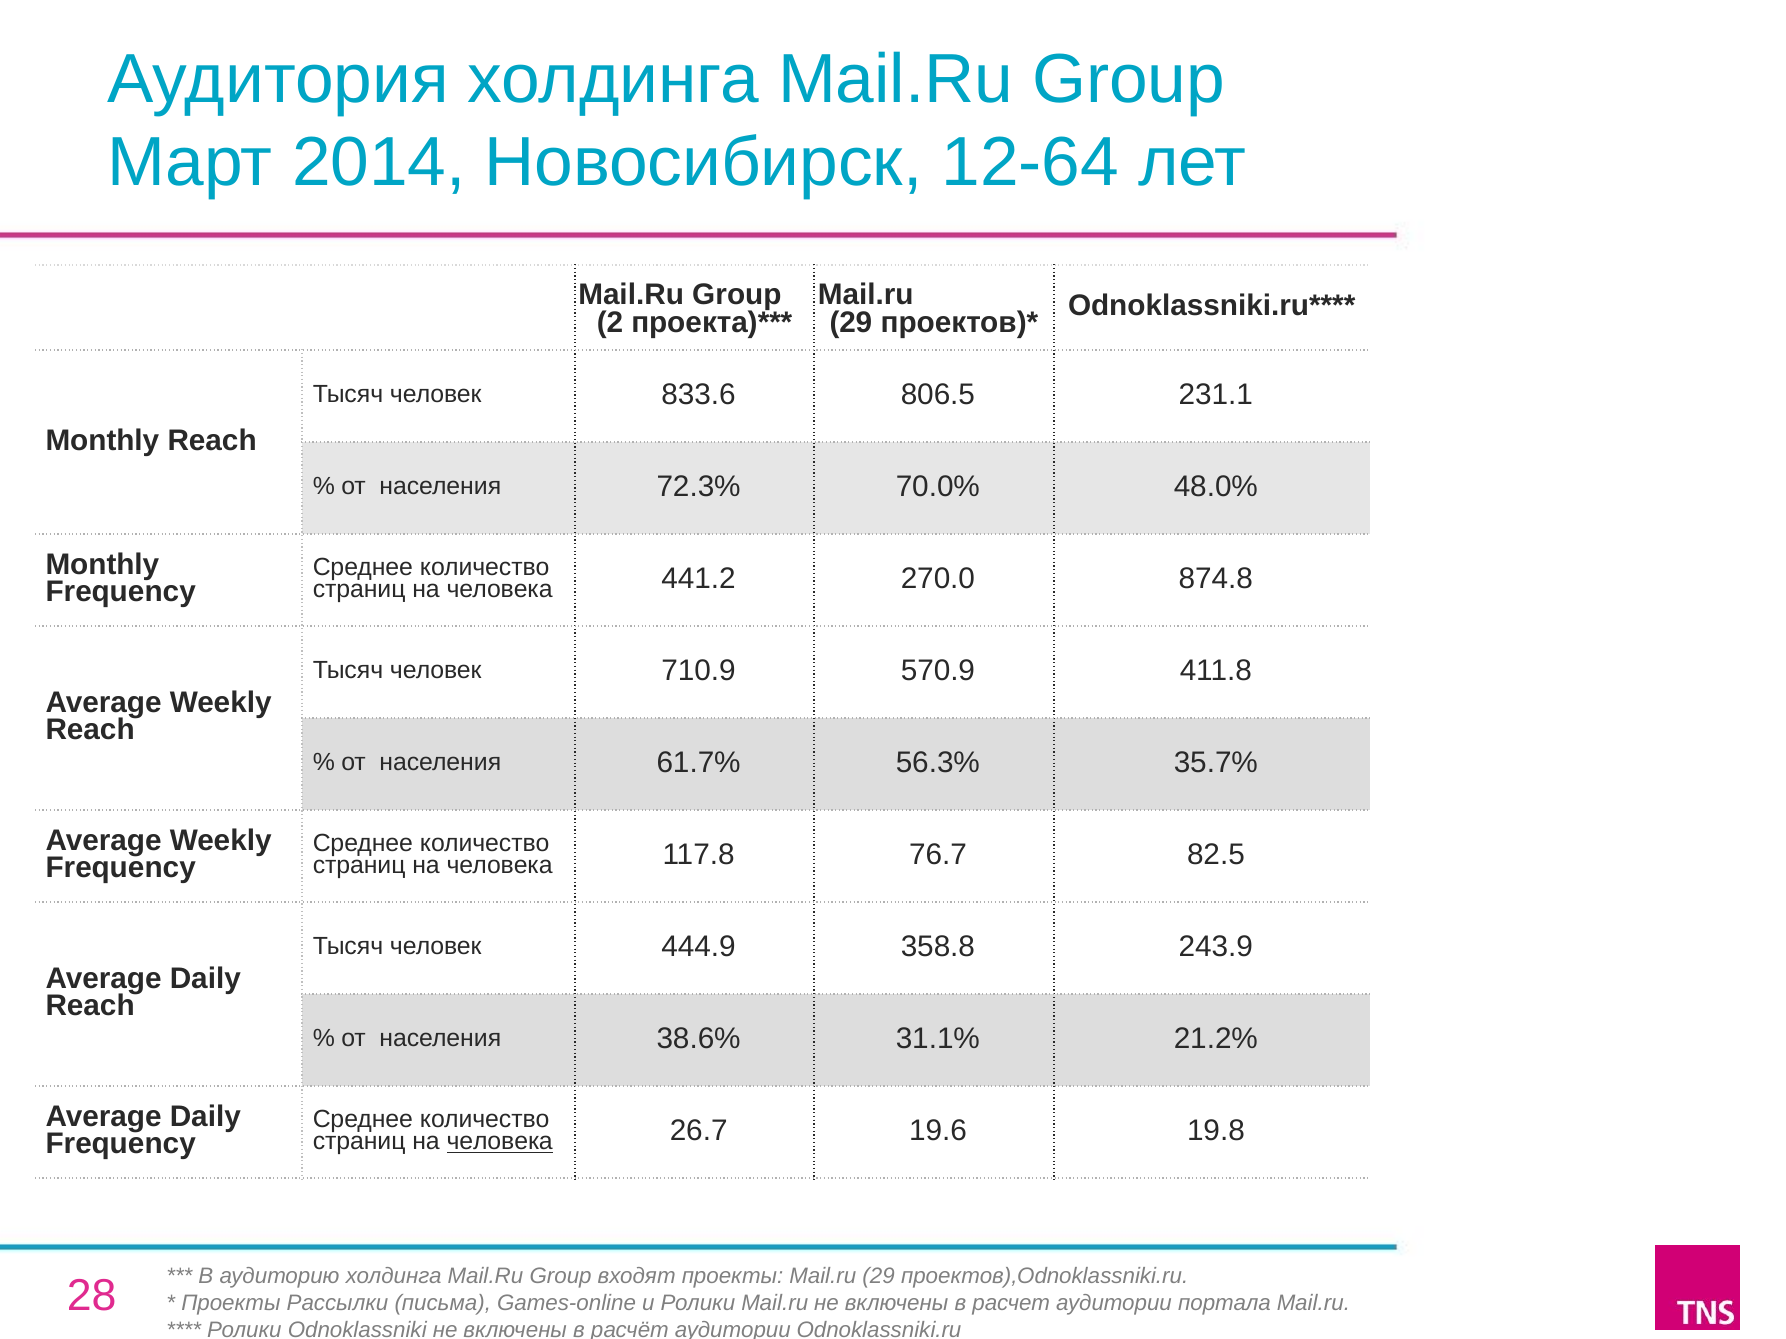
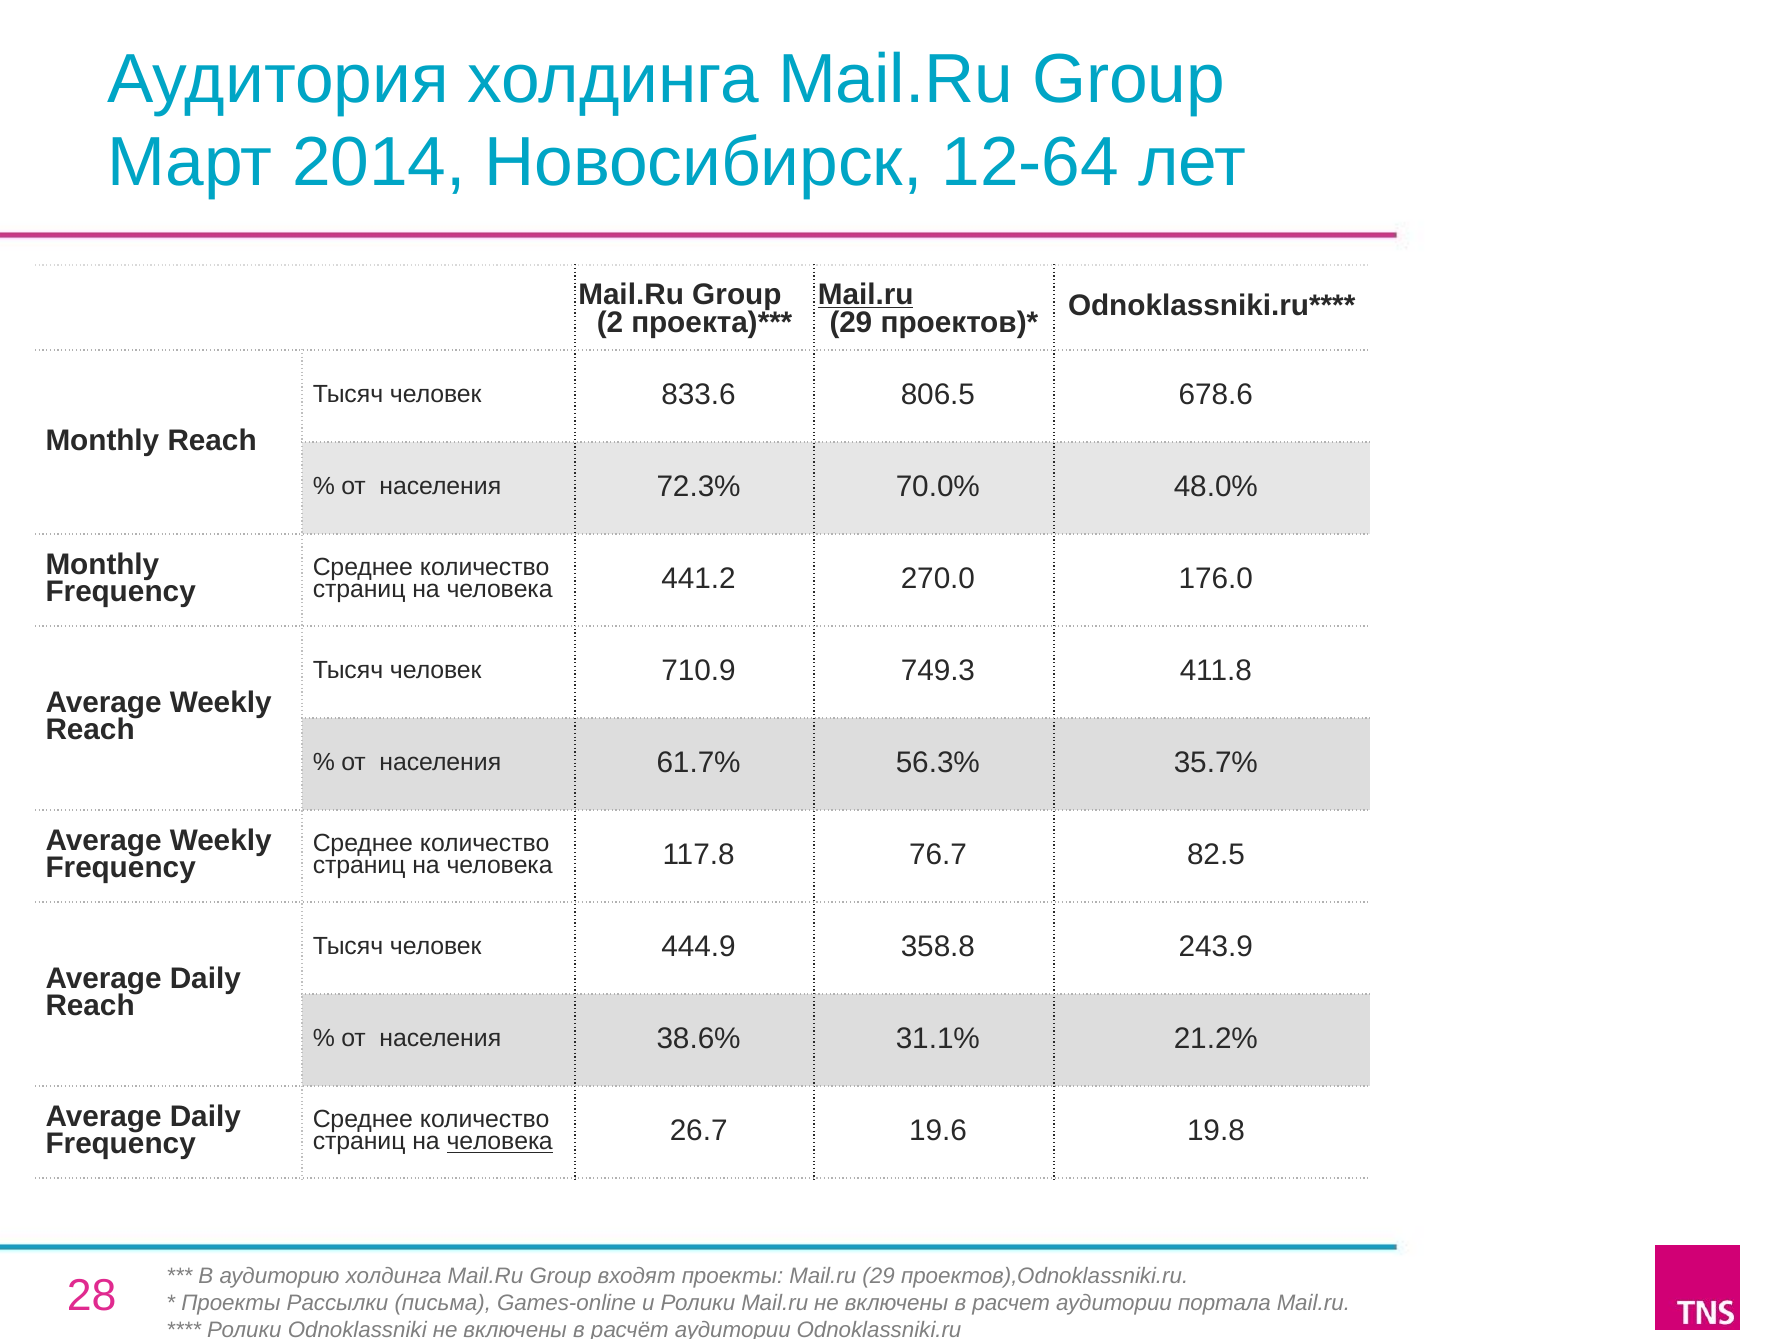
Mail.ru underline: none -> present (866, 295)
231.1: 231.1 -> 678.6 (1216, 395)
874.8: 874.8 -> 176.0 (1216, 579)
570.9: 570.9 -> 749.3 (938, 671)
